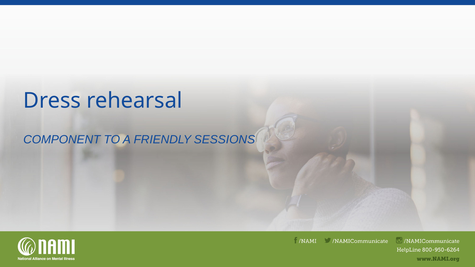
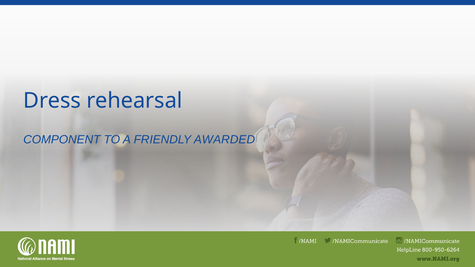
SESSIONS: SESSIONS -> AWARDED (225, 140)
